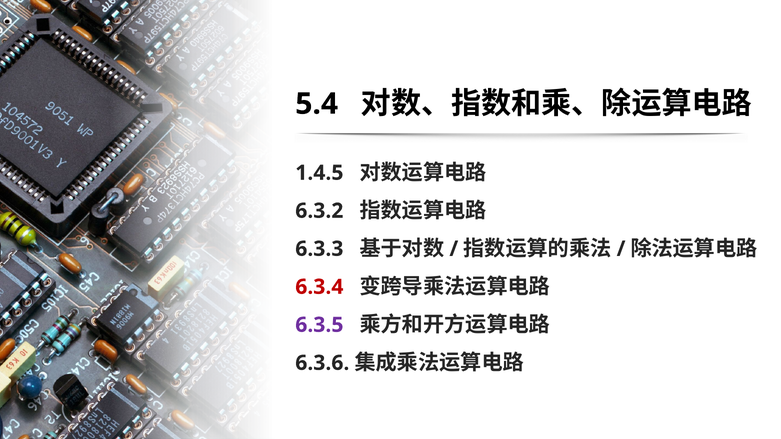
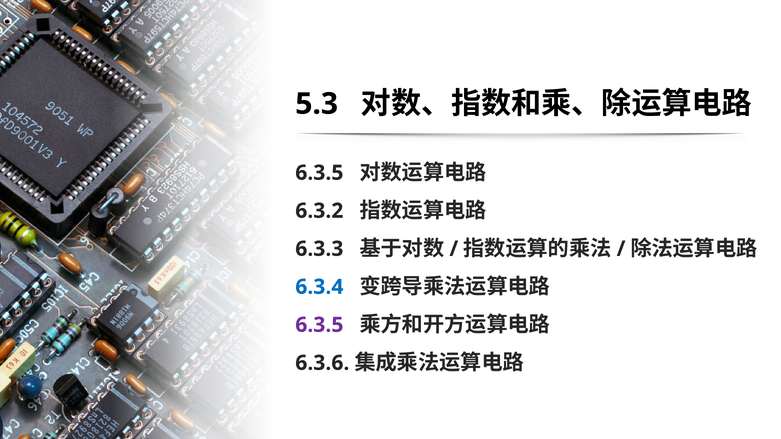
5.4: 5.4 -> 5.3 (317, 104)
1.4.5: 1.4.5 -> 6.3.5 (319, 173)
6.3.4 colour: red -> blue (319, 287)
